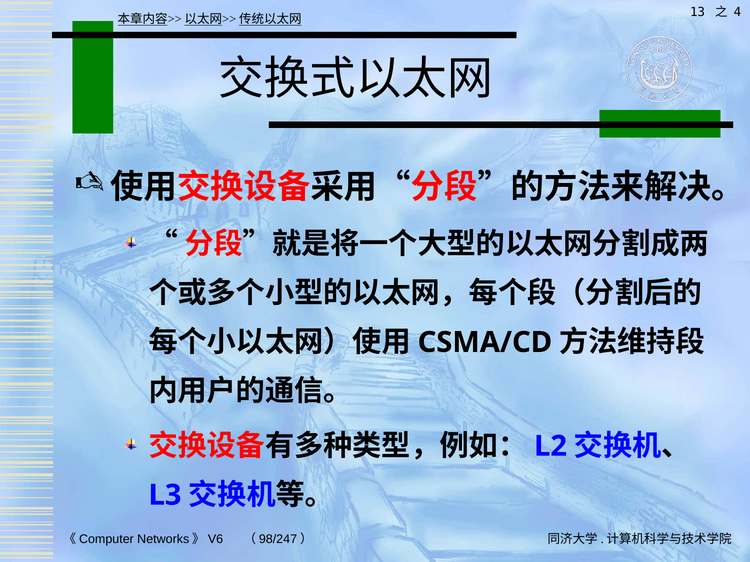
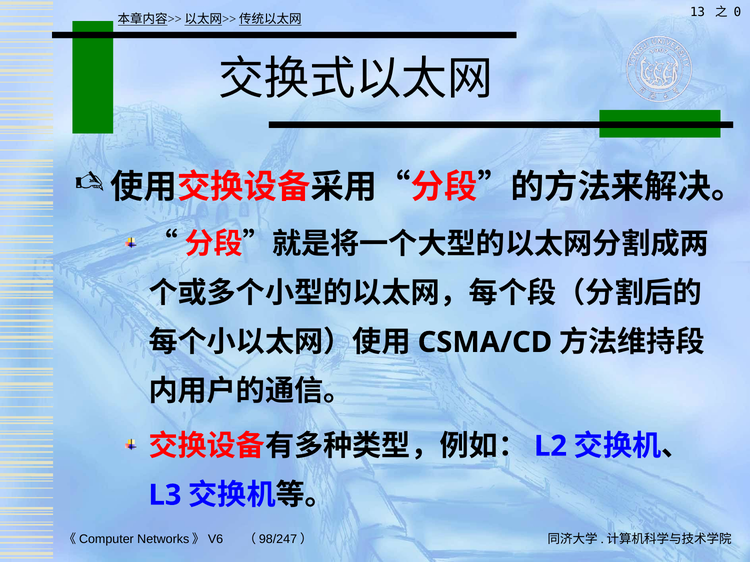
4: 4 -> 0 (737, 12)
